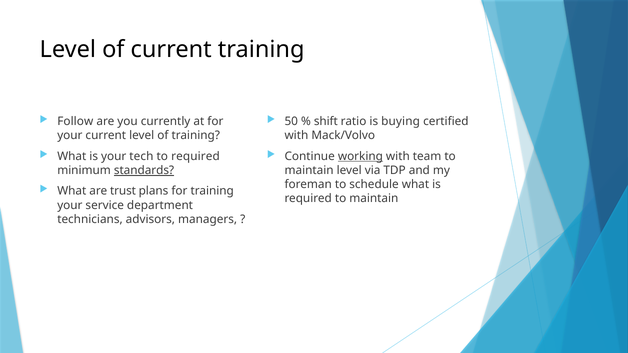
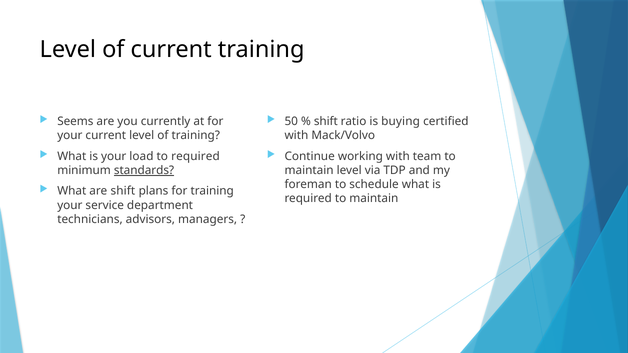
Follow: Follow -> Seems (75, 122)
tech: tech -> load (141, 156)
working underline: present -> none (360, 156)
are trust: trust -> shift (123, 191)
